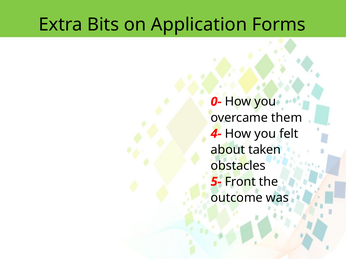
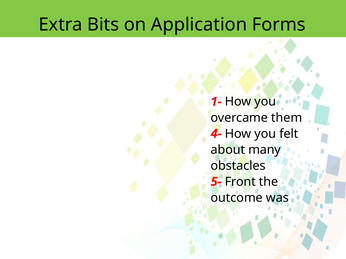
0-: 0- -> 1- (216, 102)
taken: taken -> many (265, 150)
